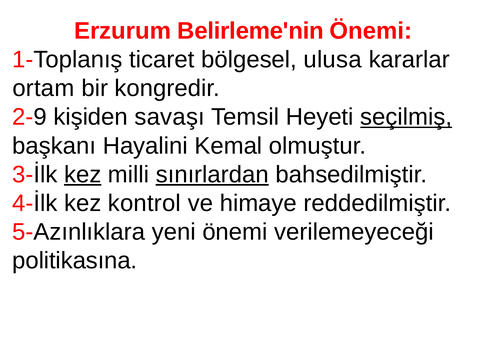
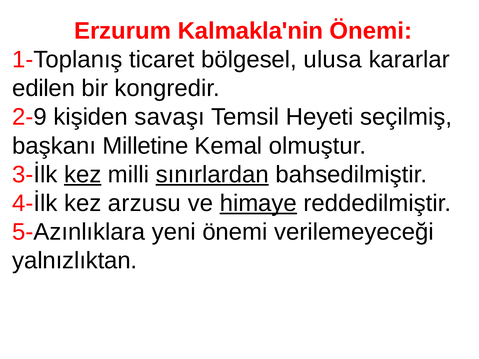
Belirleme'nin: Belirleme'nin -> Kalmakla'nin (250, 31)
ortam: ortam -> edilen (44, 88)
seçilmiş underline: present -> none (406, 117)
Hayalini: Hayalini -> Milletine (145, 146)
kontrol: kontrol -> arzusu (144, 203)
himaye underline: none -> present (258, 203)
politikasına: politikasına -> yalnızlıktan (75, 261)
